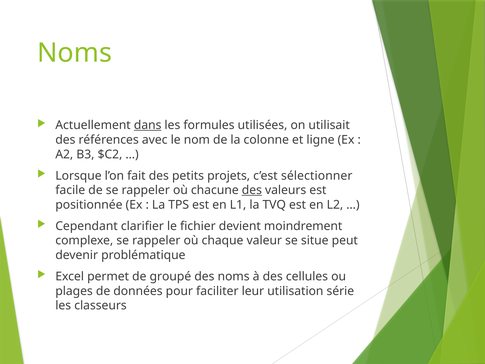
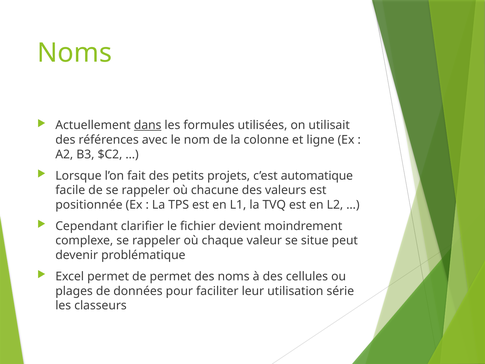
sélectionner: sélectionner -> automatique (317, 176)
des underline: present -> none (252, 190)
de groupé: groupé -> permet (170, 276)
